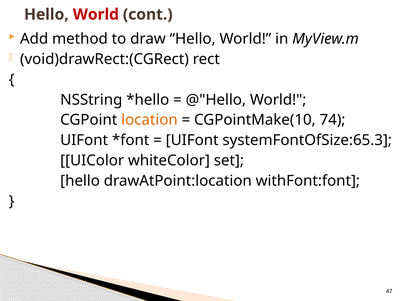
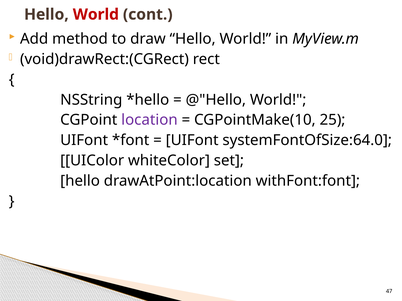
location colour: orange -> purple (149, 120)
74: 74 -> 25 (333, 120)
systemFontOfSize:65.3: systemFontOfSize:65.3 -> systemFontOfSize:64.0 (307, 141)
